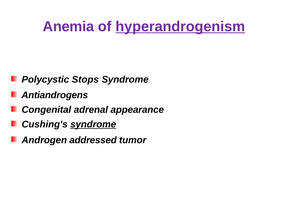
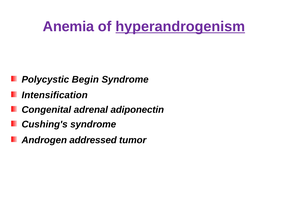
Stops: Stops -> Begin (85, 79)
Antiandrogens: Antiandrogens -> Intensification (55, 95)
appearance: appearance -> adiponectin (137, 110)
syndrome underline: present -> none (93, 124)
